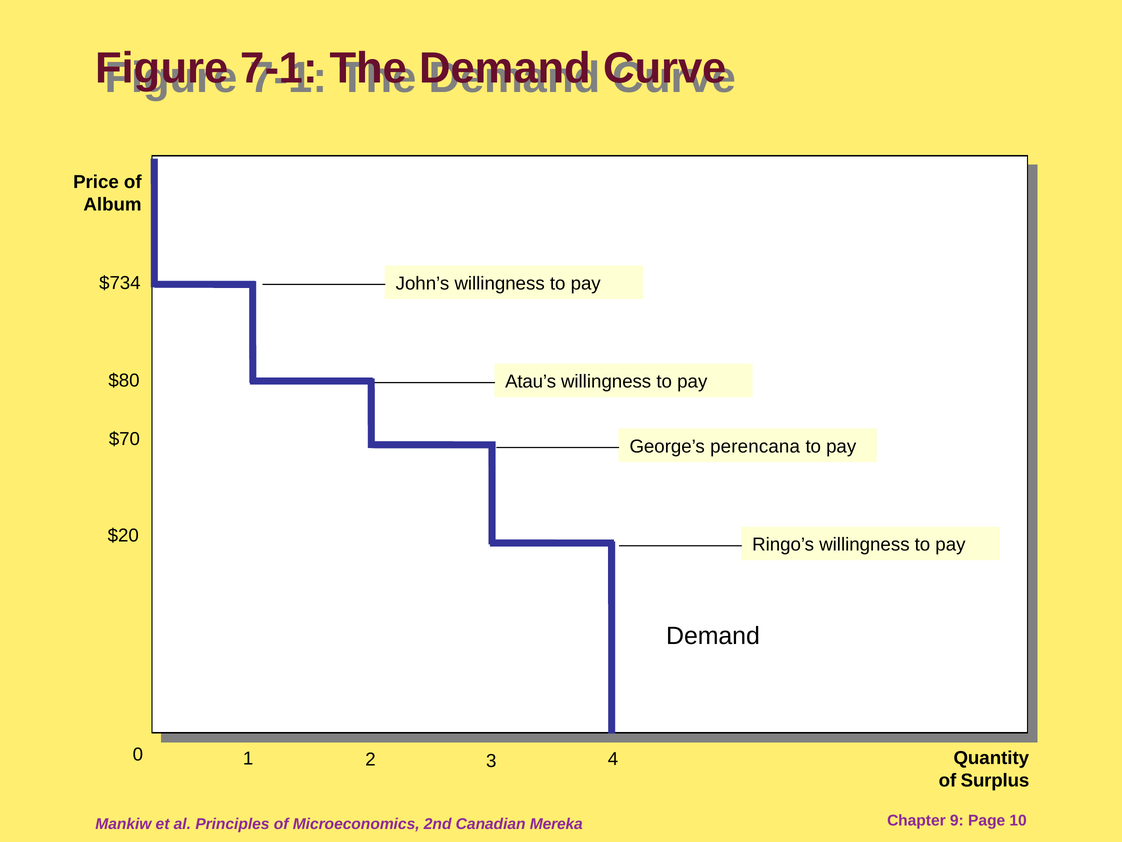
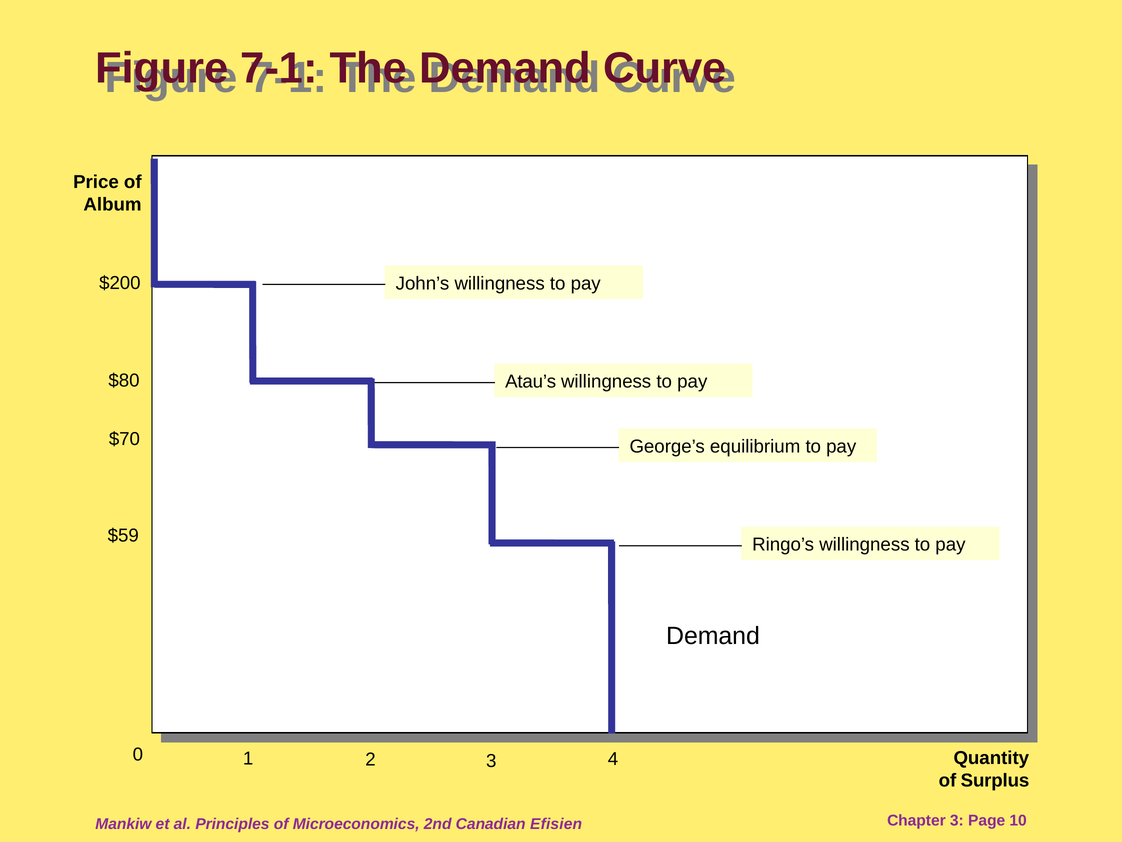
$734: $734 -> $200 (120, 283)
perencana: perencana -> equilibrium (755, 446)
$20: $20 -> $59 (123, 535)
Mereka: Mereka -> Efisien (556, 824)
Chapter 9: 9 -> 3 (957, 820)
